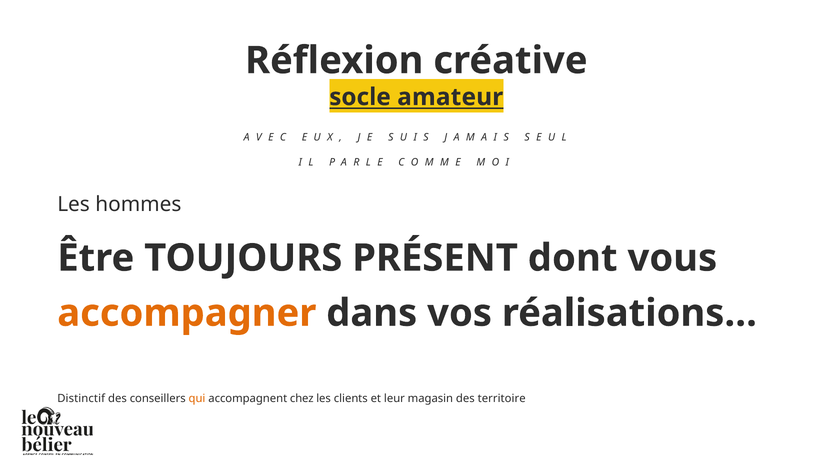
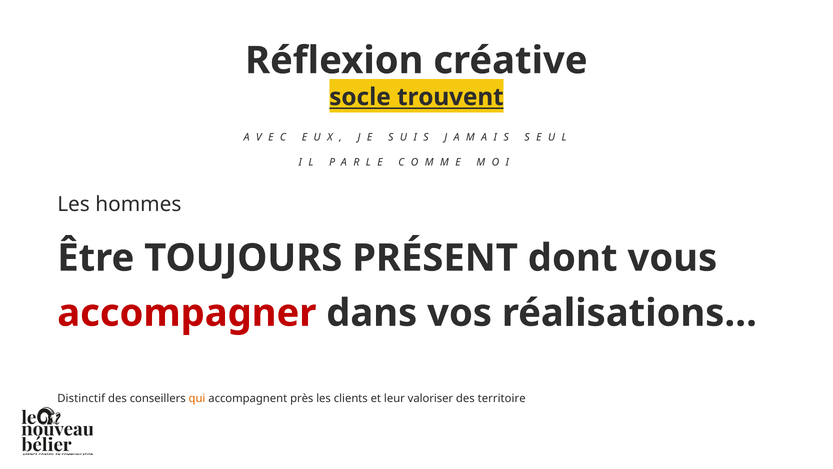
amateur: amateur -> trouvent (450, 97)
accompagner colour: orange -> red (187, 313)
chez: chez -> près (302, 398)
magasin: magasin -> valoriser (430, 398)
